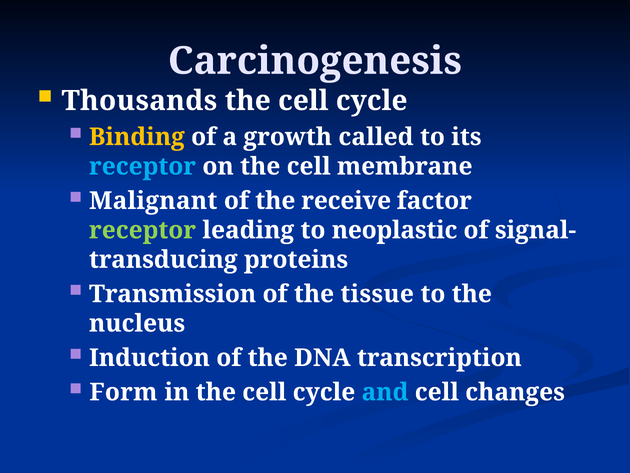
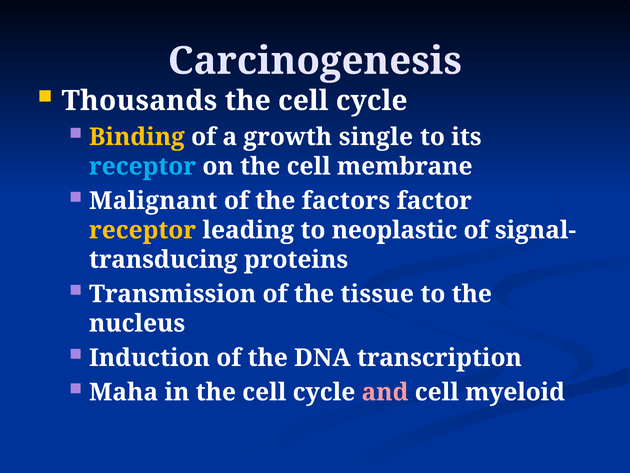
called: called -> single (376, 137)
receive: receive -> factors (346, 201)
receptor colour: light green -> yellow (143, 230)
Form: Form -> Maha (124, 392)
and colour: light blue -> pink (385, 392)
changes: changes -> myeloid (515, 392)
